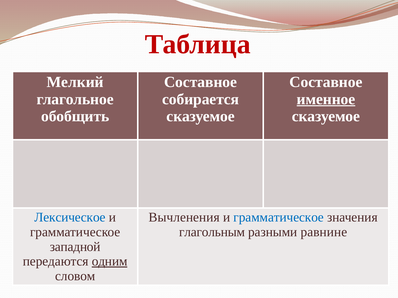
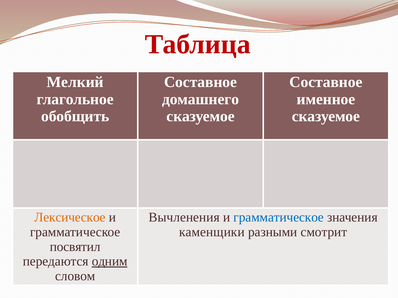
собирается: собирается -> домашнего (201, 99)
именное underline: present -> none (326, 99)
Лексическое colour: blue -> orange (70, 218)
глагольным: глагольным -> каменщики (212, 232)
равнине: равнине -> смотрит (324, 232)
западной: западной -> посвятил (75, 247)
